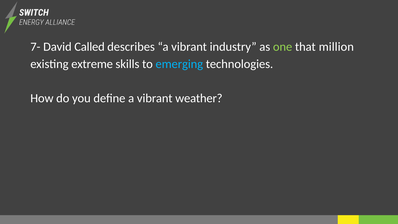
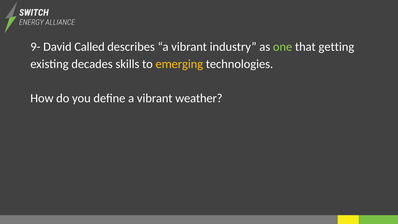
7-: 7- -> 9- (35, 47)
million: million -> getting (336, 47)
extreme: extreme -> decades (92, 64)
emerging colour: light blue -> yellow (179, 64)
